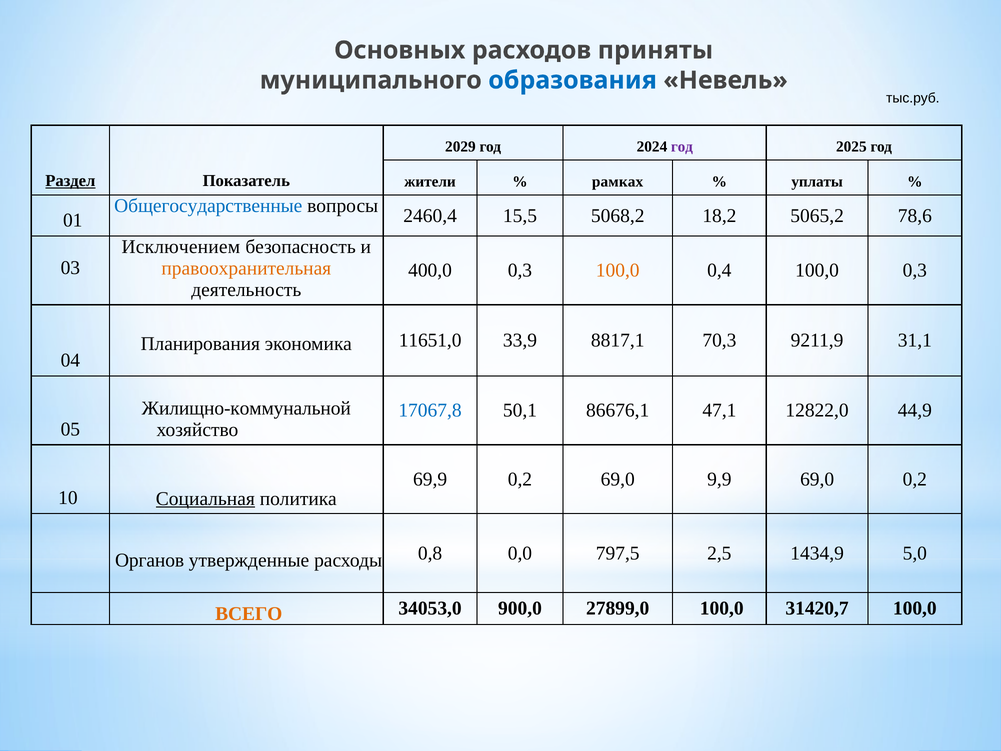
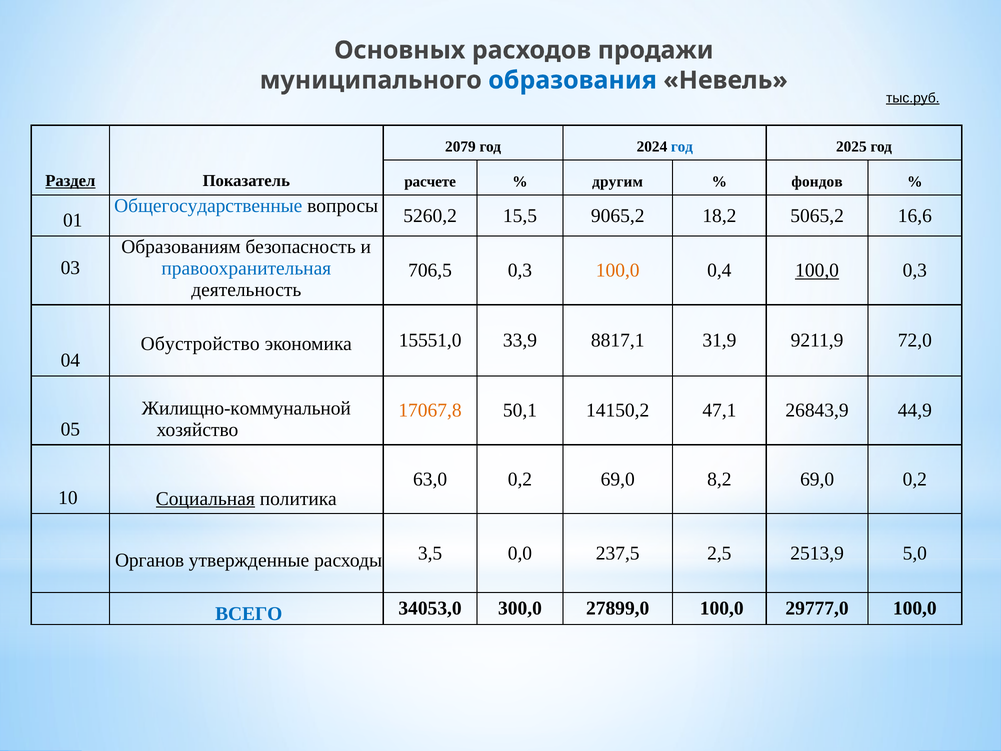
приняты: приняты -> продажи (656, 50)
тыс.руб underline: none -> present (913, 98)
2029: 2029 -> 2079 (460, 147)
год colour: purple -> blue (682, 147)
жители: жители -> расчете (430, 181)
рамках: рамках -> другим (618, 181)
уплаты: уплаты -> фондов (817, 181)
2460,4: 2460,4 -> 5260,2 (430, 216)
5068,2: 5068,2 -> 9065,2 (618, 216)
78,6: 78,6 -> 16,6 (915, 216)
Исключением: Исключением -> Образованиям (181, 247)
правоохранительная colour: orange -> blue (246, 268)
400,0: 400,0 -> 706,5 (430, 270)
100,0 underline: none -> present (817, 270)
Планирования: Планирования -> Обустройство (200, 344)
11651,0: 11651,0 -> 15551,0 (430, 340)
70,3: 70,3 -> 31,9 (719, 340)
31,1: 31,1 -> 72,0 (915, 340)
17067,8 colour: blue -> orange (430, 410)
86676,1: 86676,1 -> 14150,2 (618, 410)
12822,0: 12822,0 -> 26843,9 (817, 410)
69,9: 69,9 -> 63,0 (430, 479)
9,9: 9,9 -> 8,2 (719, 479)
0,8: 0,8 -> 3,5 (430, 553)
797,5: 797,5 -> 237,5 (618, 553)
1434,9: 1434,9 -> 2513,9 (817, 553)
ВСЕГО colour: orange -> blue (249, 614)
900,0: 900,0 -> 300,0 (520, 608)
31420,7: 31420,7 -> 29777,0 (817, 608)
